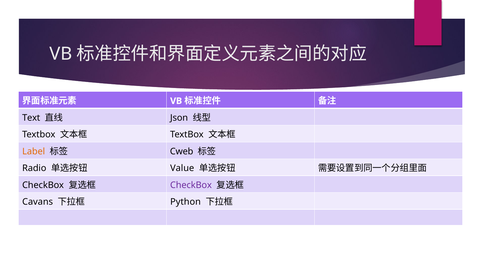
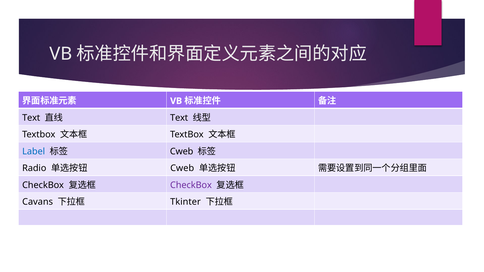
Json: Json -> Text (179, 118)
Label colour: orange -> blue (34, 152)
Value: Value -> Cweb (182, 168)
Python: Python -> Tkinter (186, 202)
